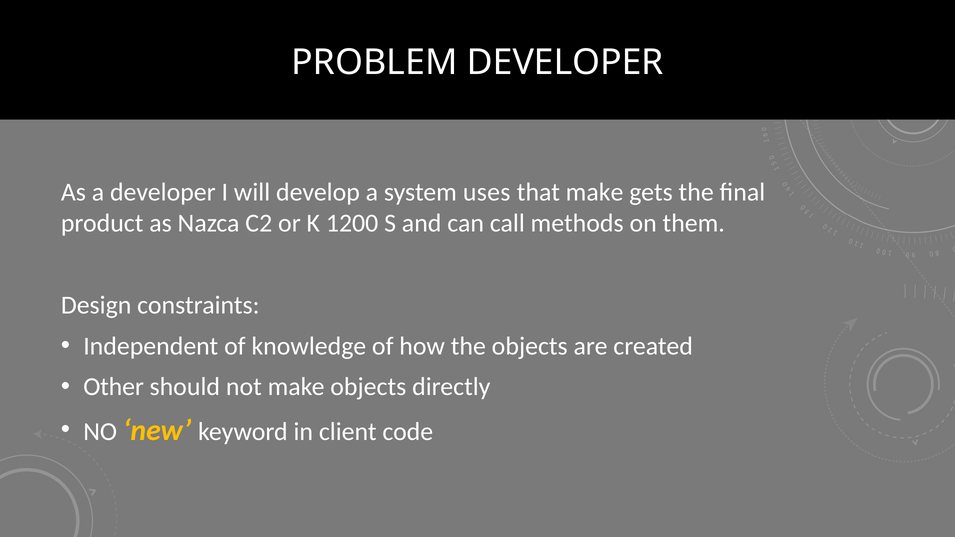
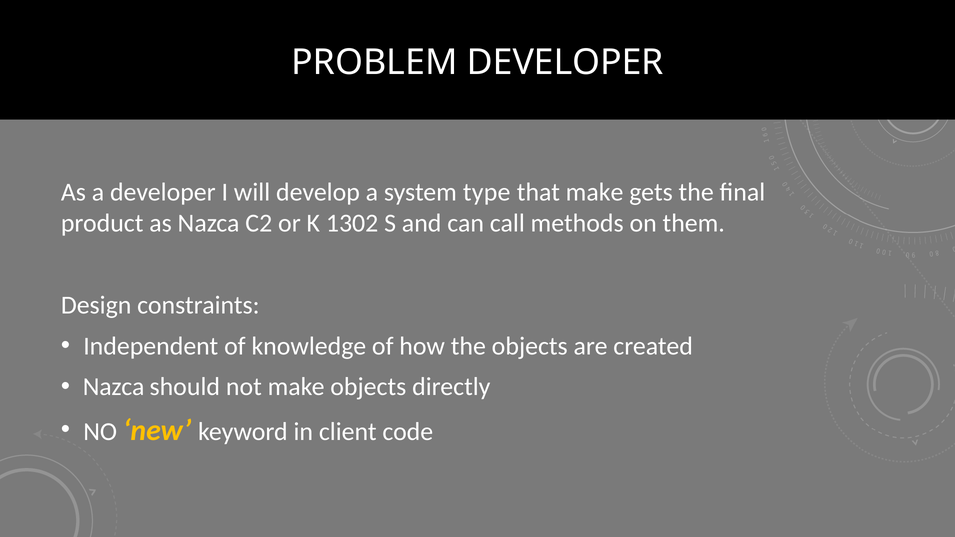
uses: uses -> type (487, 192)
1200: 1200 -> 1302 (352, 223)
Other: Other -> Nazca (114, 387)
